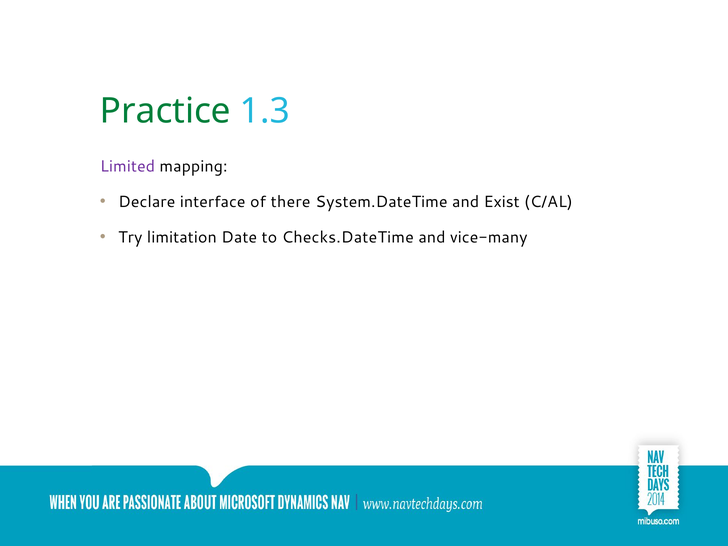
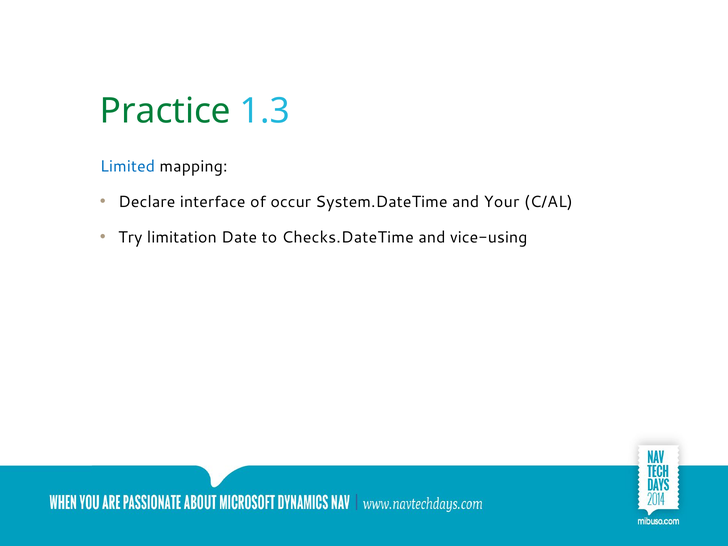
Limited colour: purple -> blue (128, 167)
there: there -> occur (291, 202)
Exist: Exist -> Your (502, 202)
vice-many: vice-many -> vice-using (489, 237)
